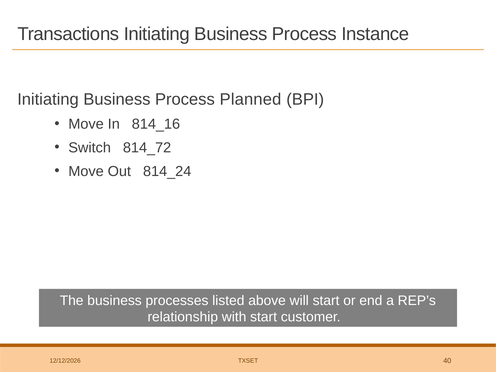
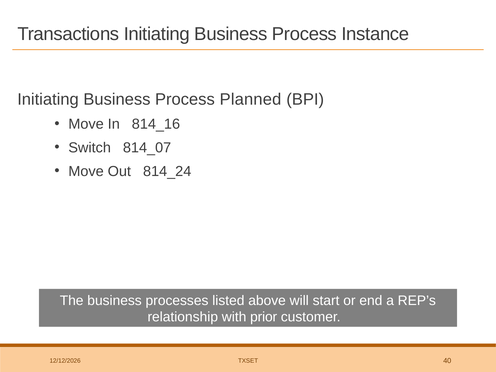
814_72: 814_72 -> 814_07 (147, 148)
with start: start -> prior (264, 317)
